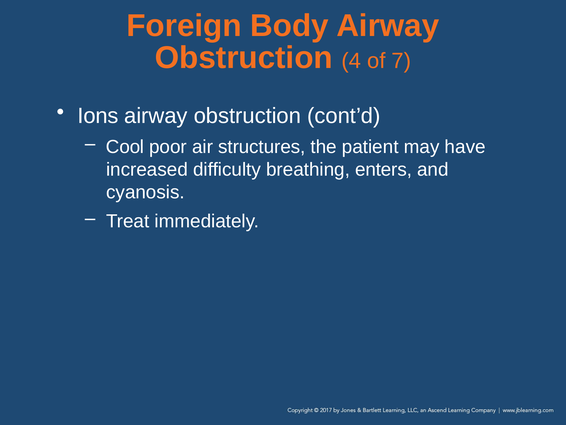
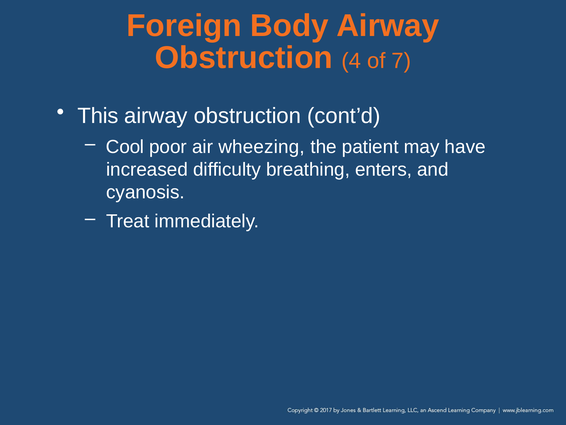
Ions: Ions -> This (98, 116)
structures: structures -> wheezing (262, 147)
